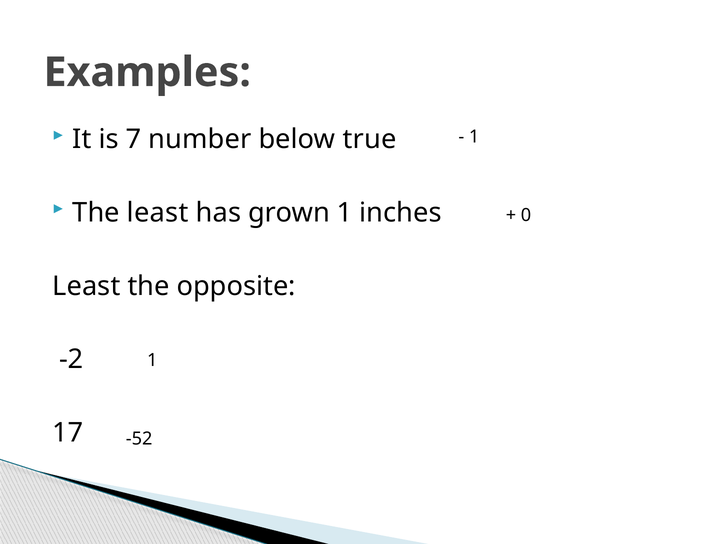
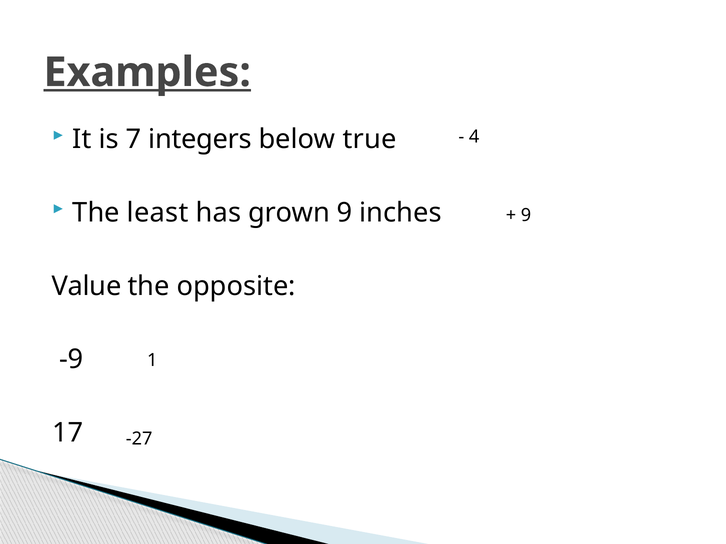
Examples underline: none -> present (147, 72)
number: number -> integers (200, 139)
1: 1 -> 4 (474, 137)
grown 1: 1 -> 9 (345, 213)
0: 0 -> 9 (526, 215)
Least: Least -> Value (87, 286)
-2: -2 -> -9 (71, 360)
-52: -52 -> -27 (139, 439)
